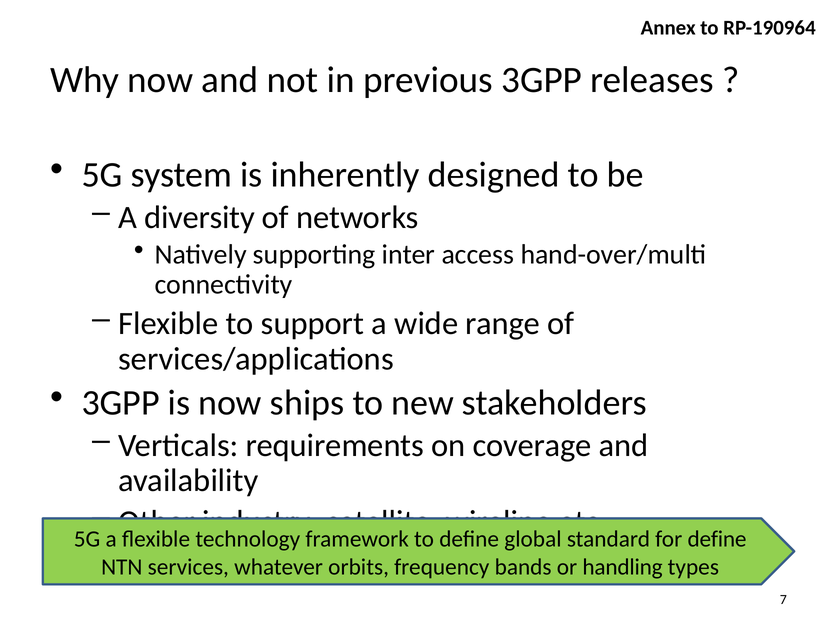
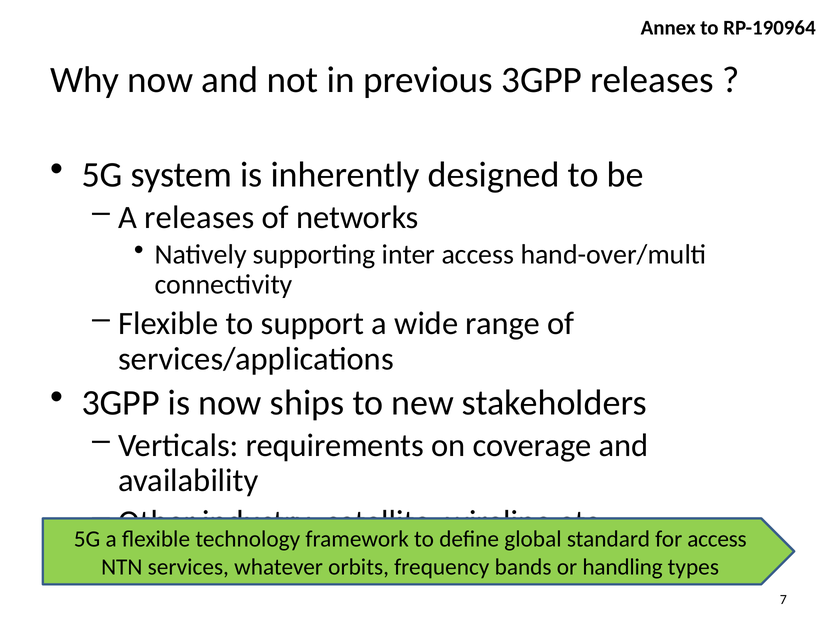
A diversity: diversity -> releases (199, 217)
for define: define -> access (717, 539)
